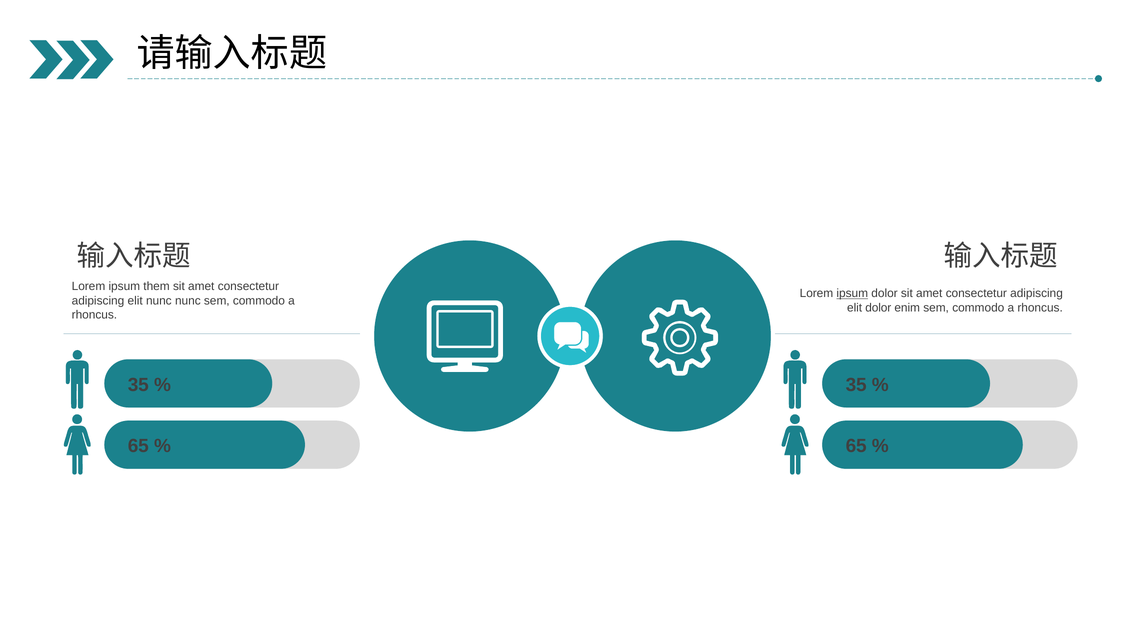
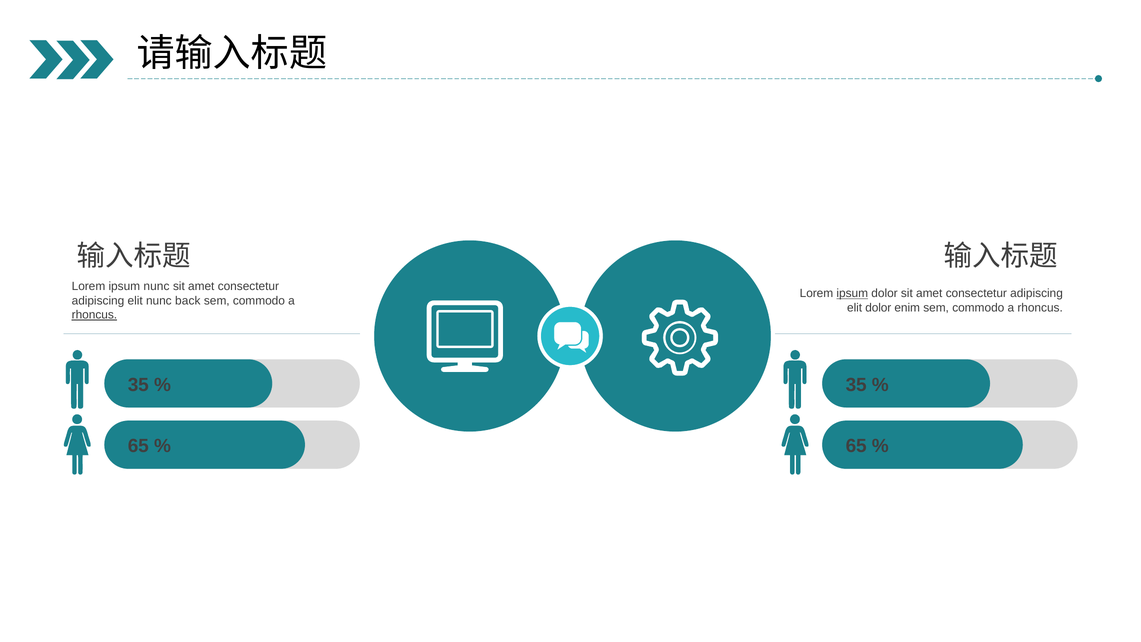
ipsum them: them -> nunc (156, 286)
nunc nunc: nunc -> back (188, 301)
rhoncus underline: none -> present (94, 315)
